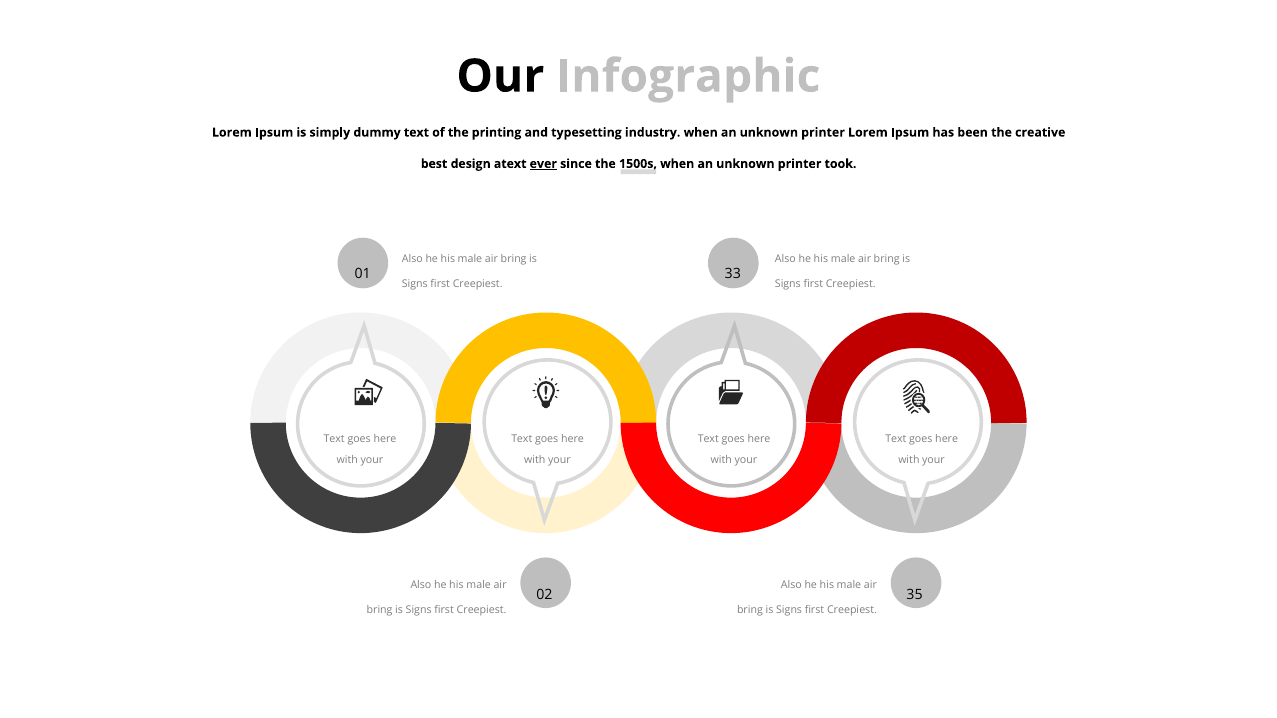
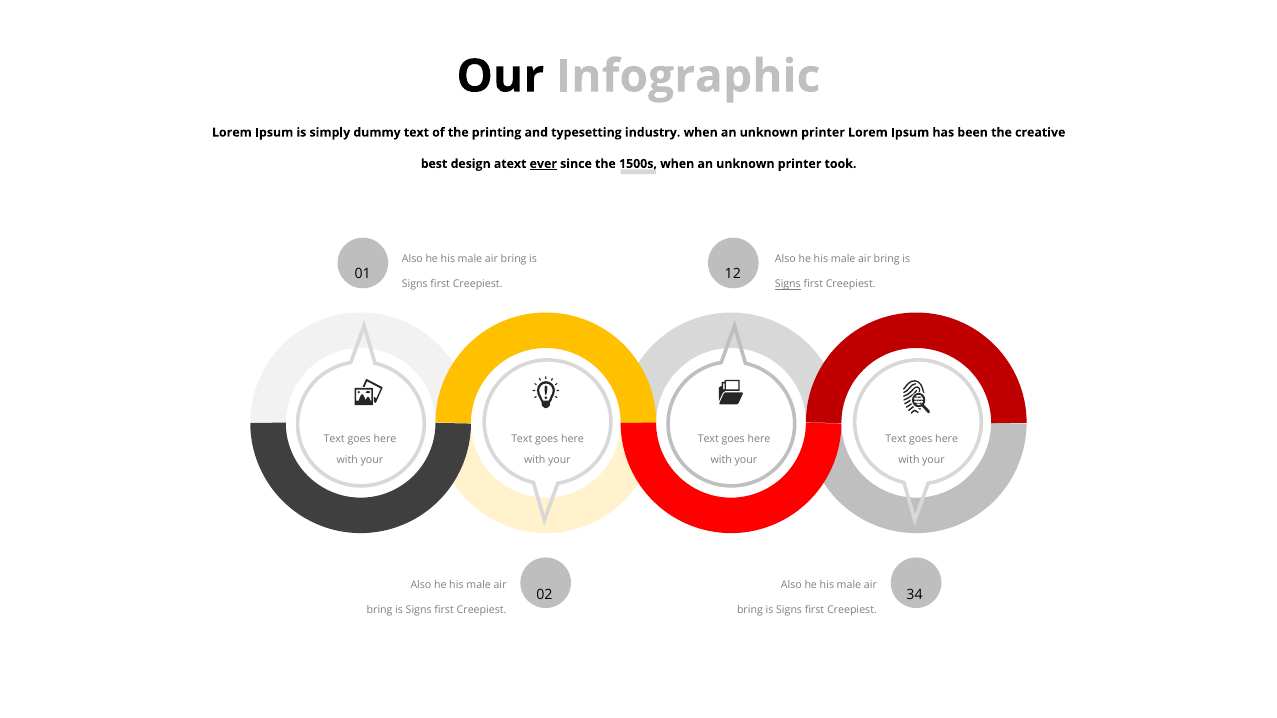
33: 33 -> 12 (733, 274)
Signs underline: none -> present (788, 284)
35: 35 -> 34 (915, 595)
